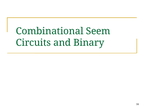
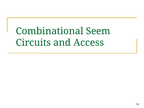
Binary: Binary -> Access (89, 43)
